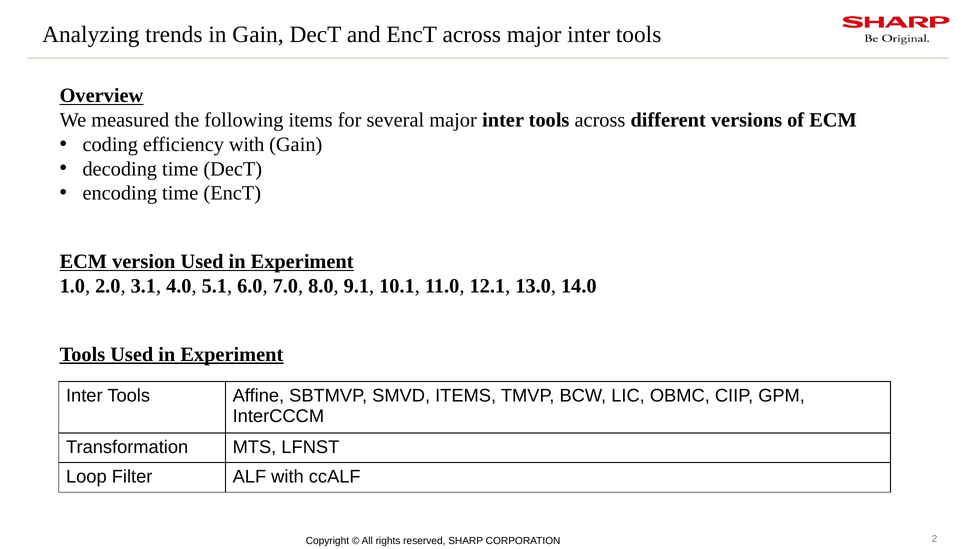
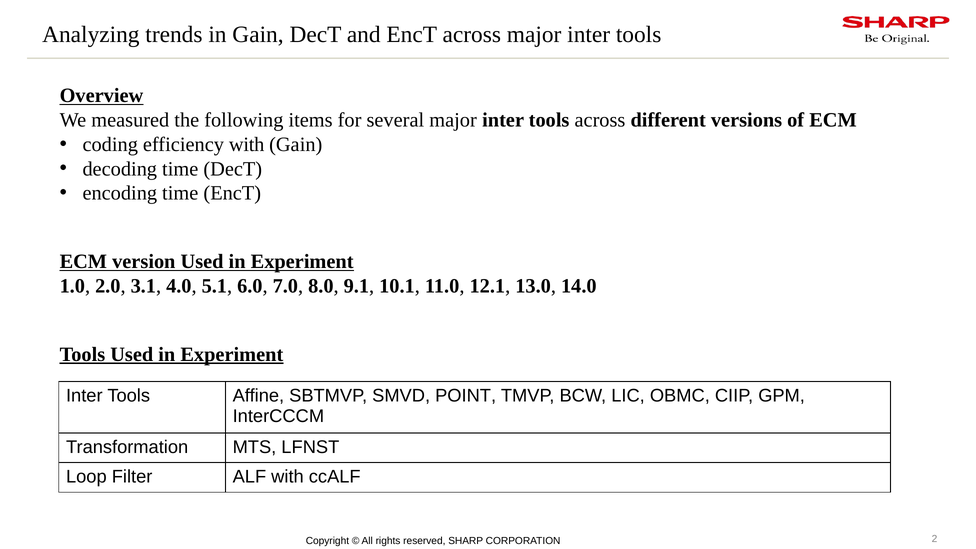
SMVD ITEMS: ITEMS -> POINT (466, 396)
